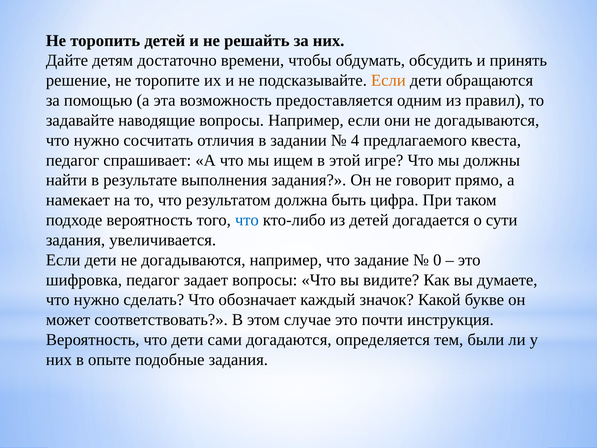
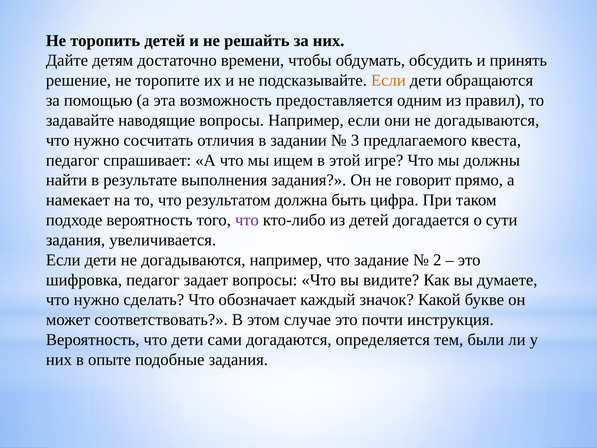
4: 4 -> 3 (355, 140)
что colour: blue -> purple (247, 220)
0: 0 -> 2 (437, 260)
